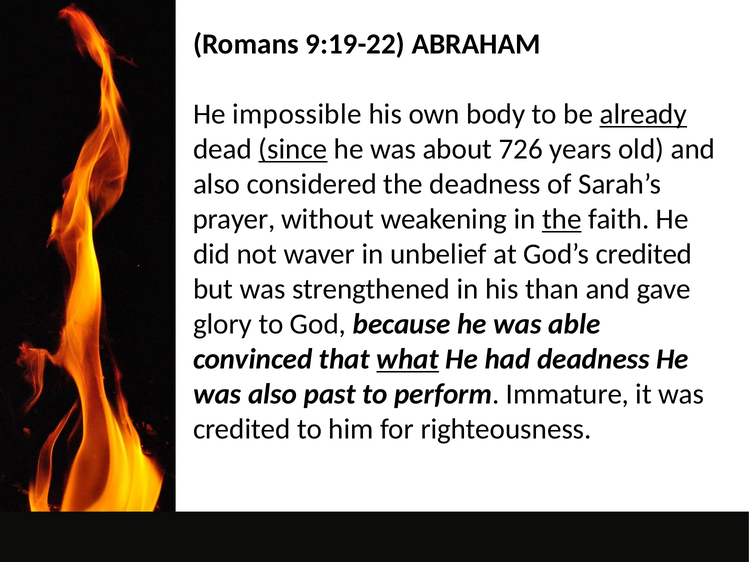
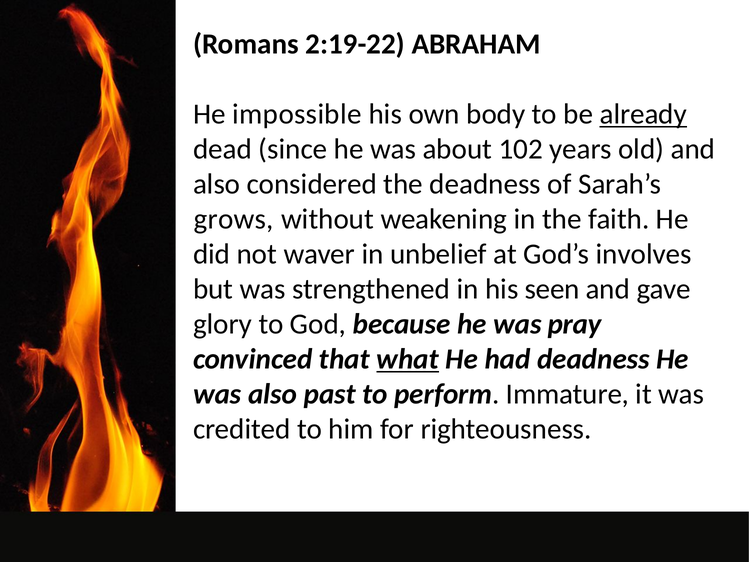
9:19-22: 9:19-22 -> 2:19-22 (355, 44)
since underline: present -> none (293, 149)
726: 726 -> 102 (521, 149)
prayer: prayer -> grows (234, 219)
the underline: present -> none (562, 219)
God’s credited: credited -> involves (644, 254)
than: than -> seen (552, 289)
able: able -> pray (575, 324)
